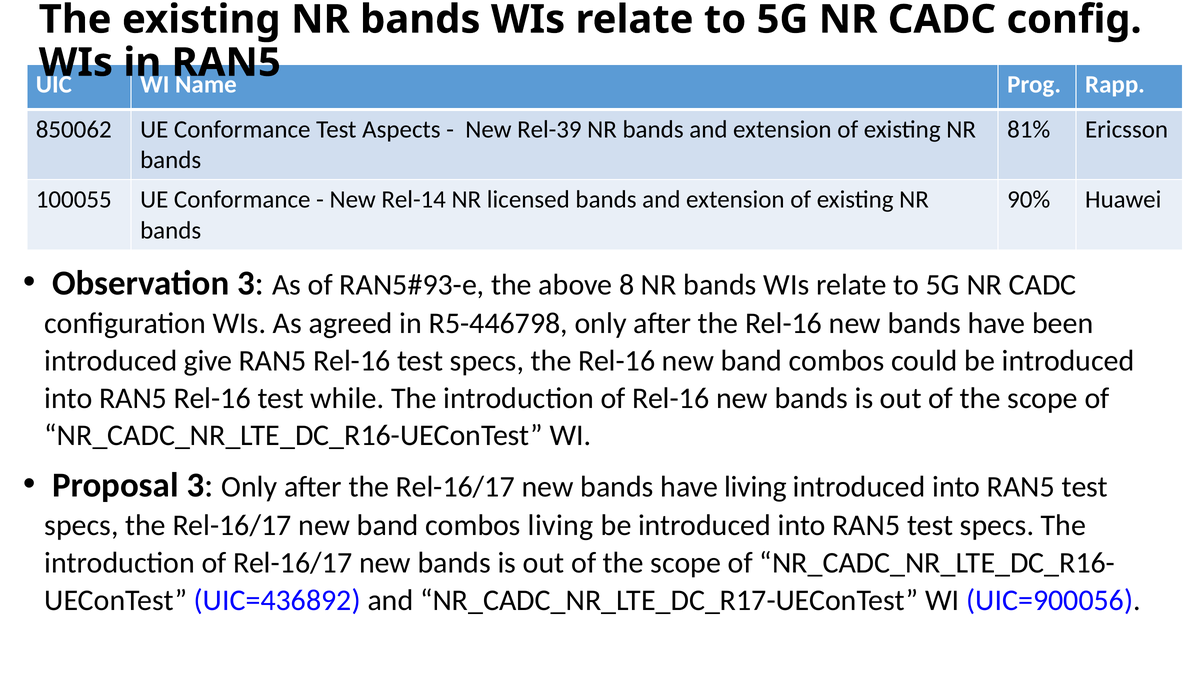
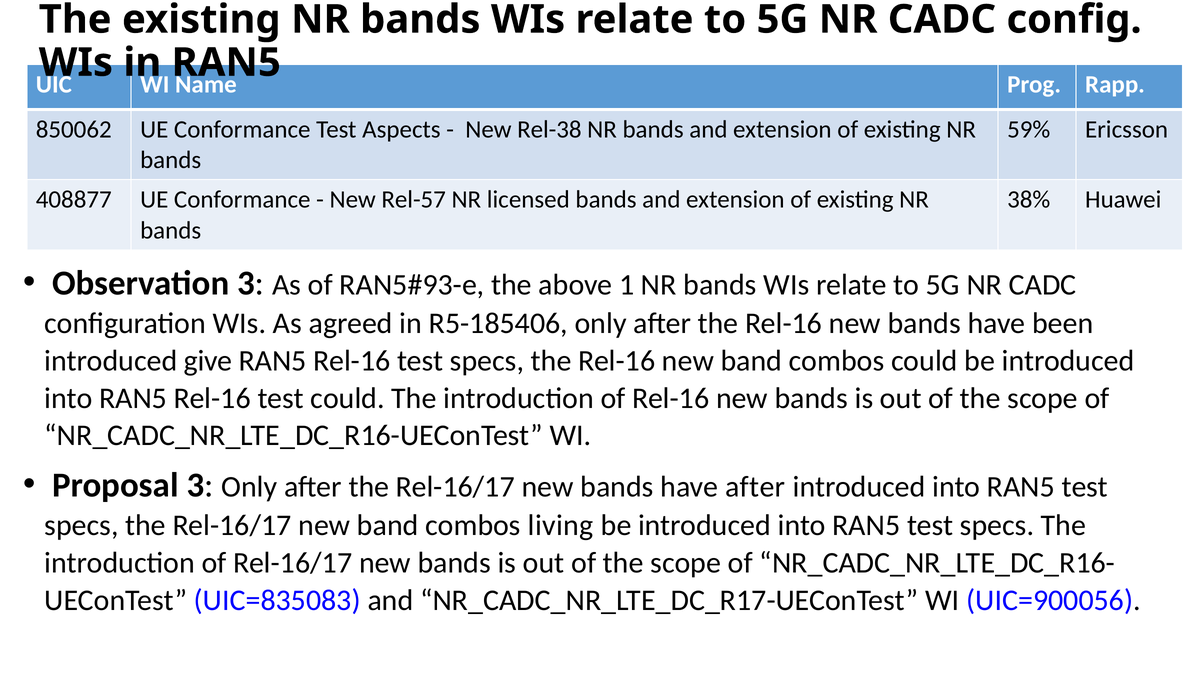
Rel-39: Rel-39 -> Rel-38 (549, 130)
81%: 81% -> 59% (1029, 130)
100055: 100055 -> 408877 (74, 200)
Rel-14: Rel-14 -> Rel-57 (414, 200)
90%: 90% -> 38% (1029, 200)
8: 8 -> 1 (627, 285)
R5-446798: R5-446798 -> R5-185406 (498, 323)
test while: while -> could (348, 398)
have living: living -> after (755, 487)
UIC=436892: UIC=436892 -> UIC=835083 (277, 600)
